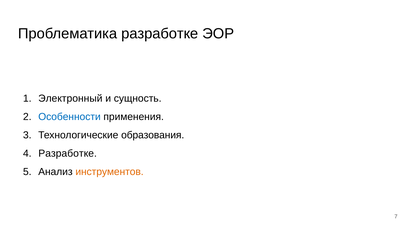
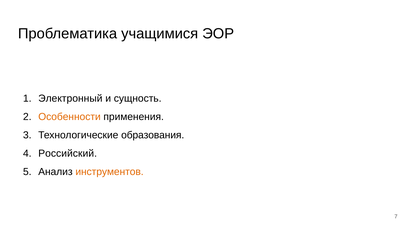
Проблематика разработке: разработке -> учащимися (160, 34)
Особенности colour: blue -> orange (69, 117)
Разработке: Разработке -> Российский (68, 154)
